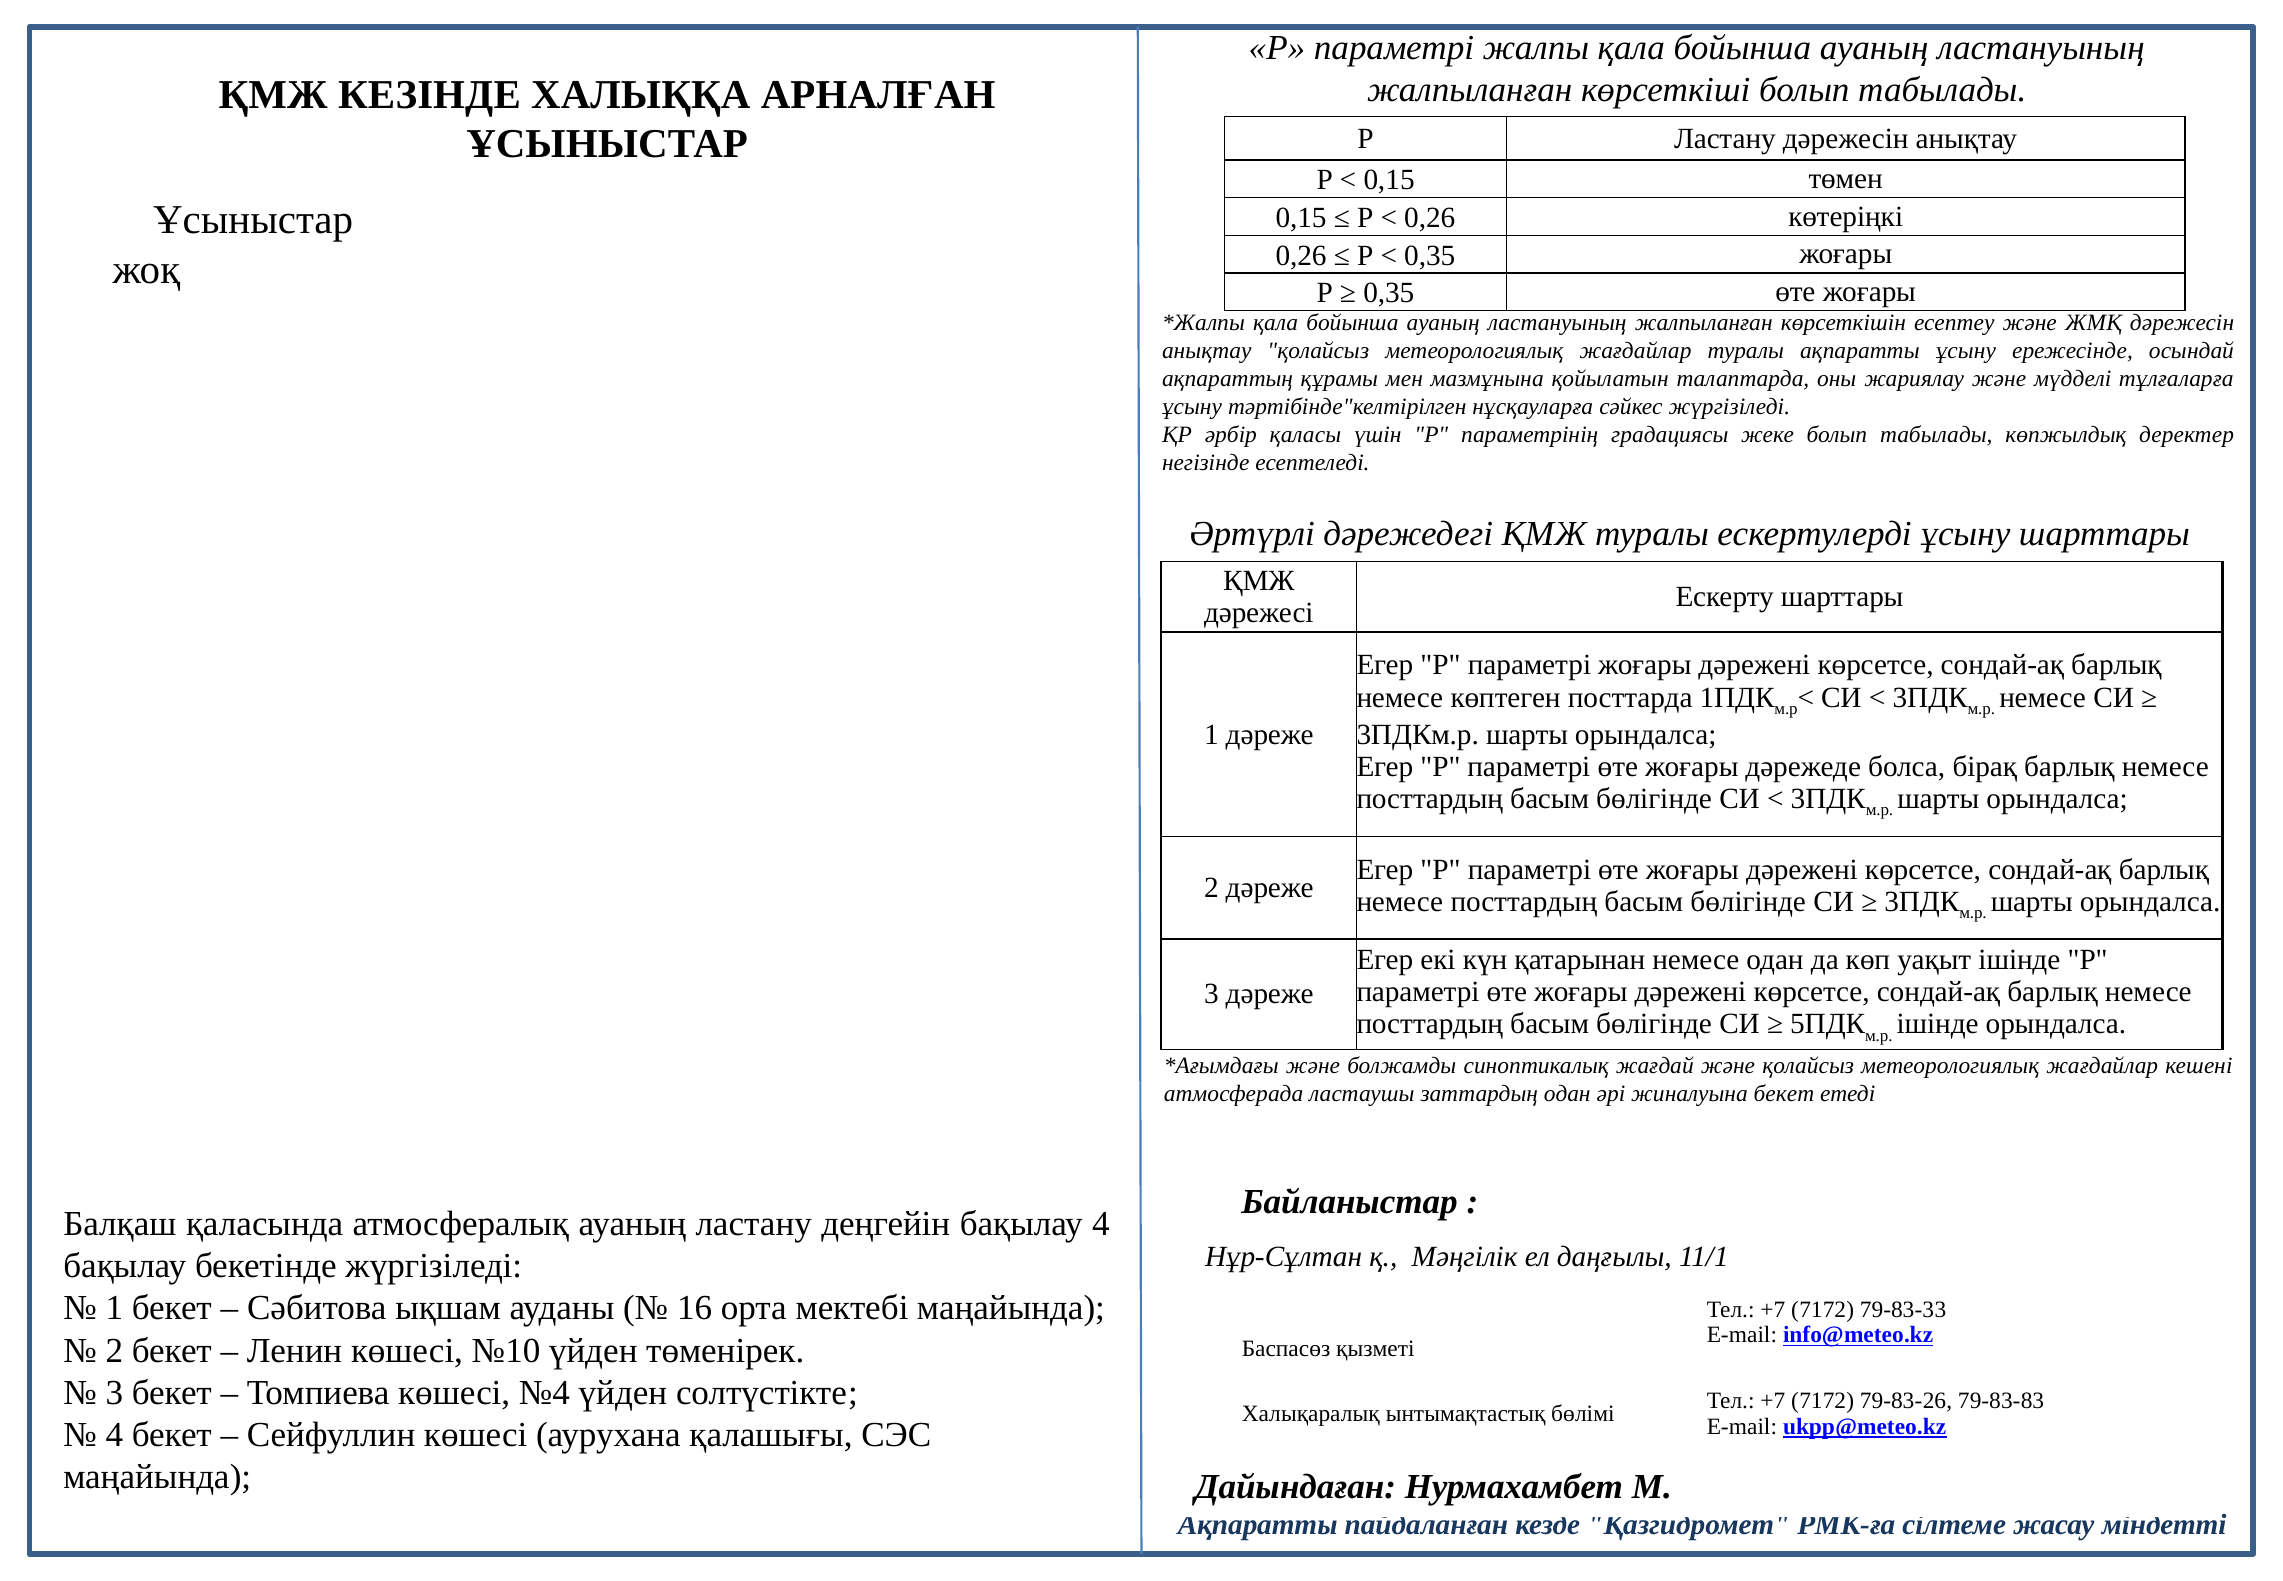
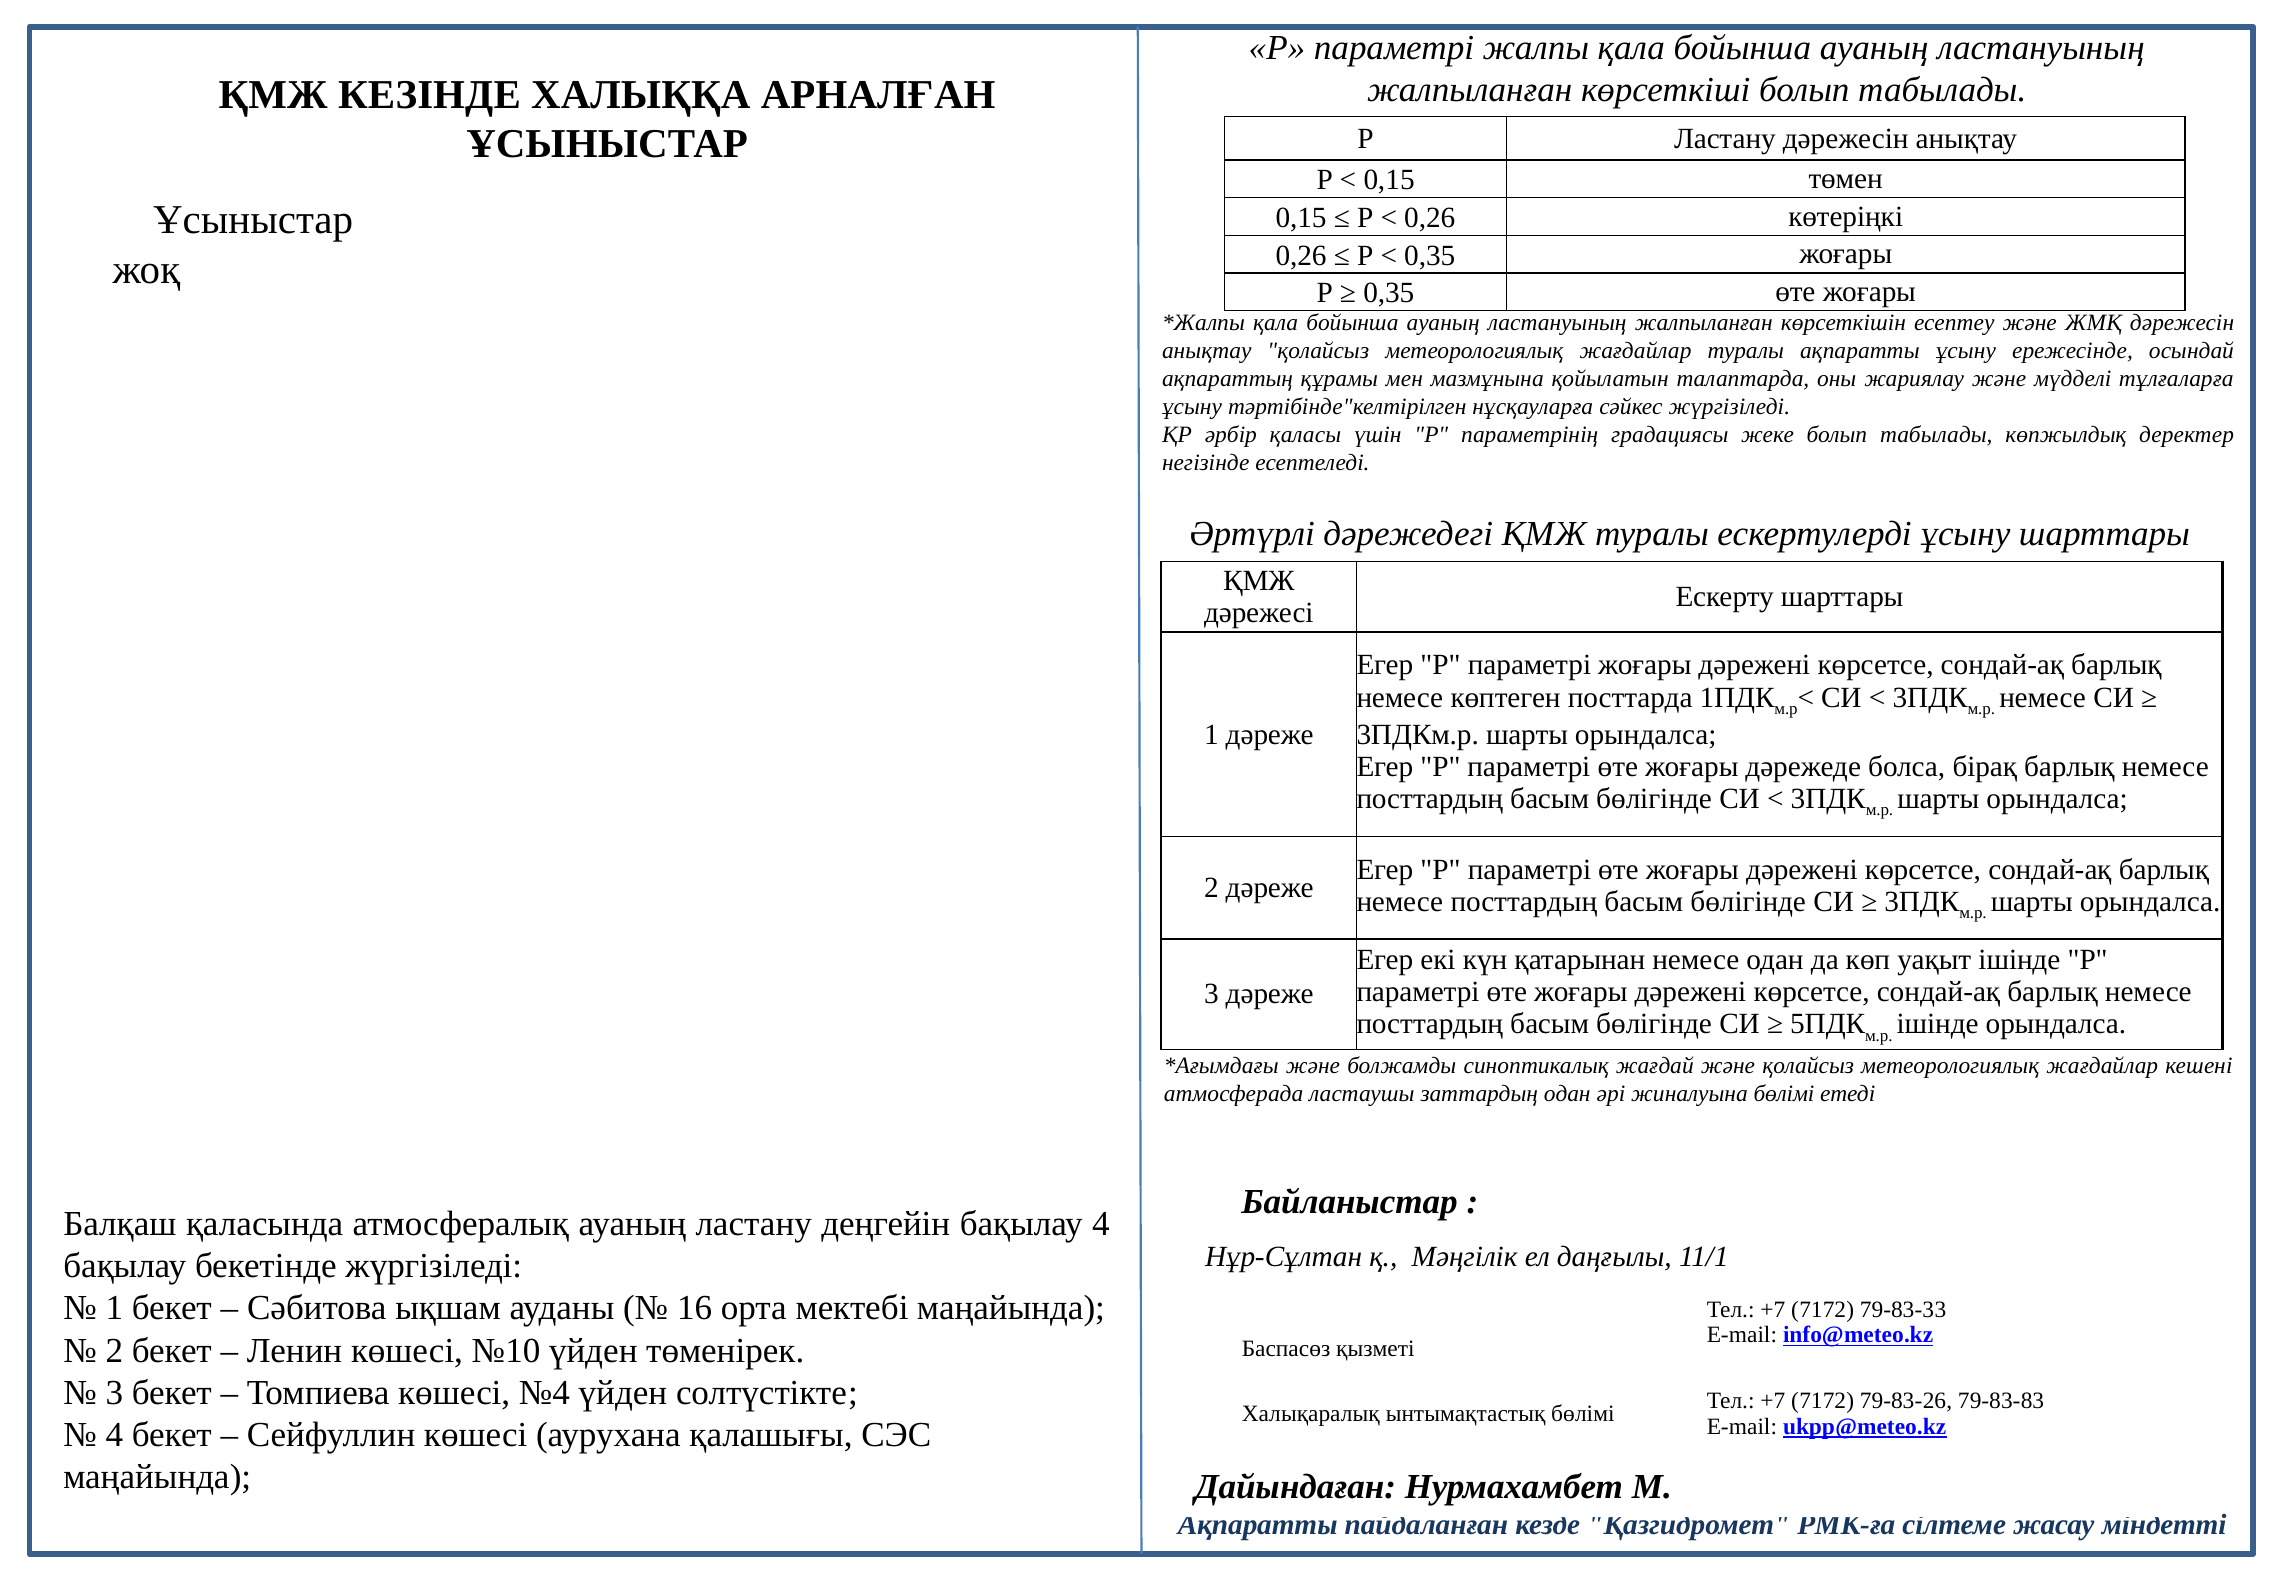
жиналуына бекет: бекет -> бөлімі (1784, 1094)
